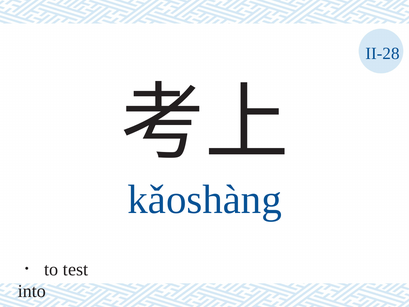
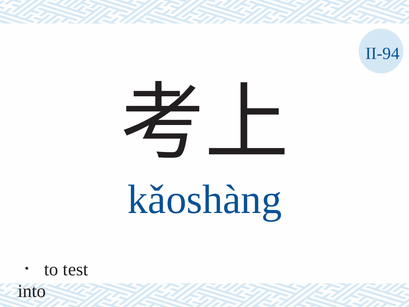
II-28: II-28 -> II-94 (383, 54)
